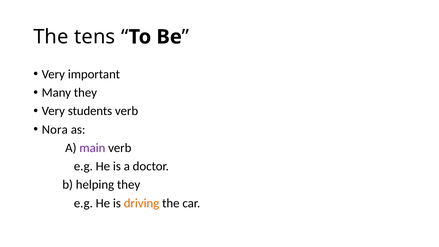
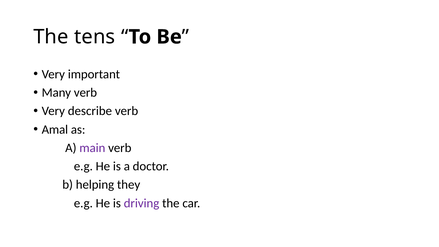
Many they: they -> verb (85, 93)
students: students -> describe (90, 111)
Nora: Nora -> Amal (55, 129)
driving colour: orange -> purple (142, 203)
